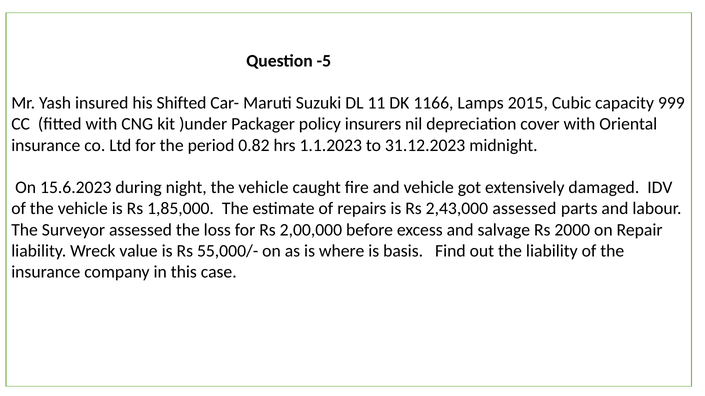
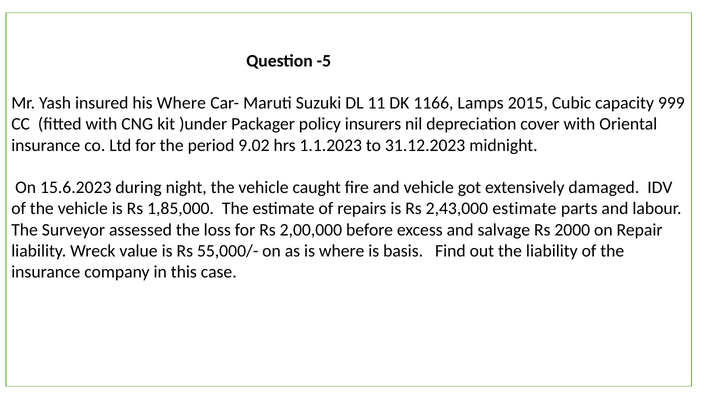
his Shifted: Shifted -> Where (181, 103)
0.82: 0.82 -> 9.02 (254, 145)
2,43,000 assessed: assessed -> estimate (524, 209)
